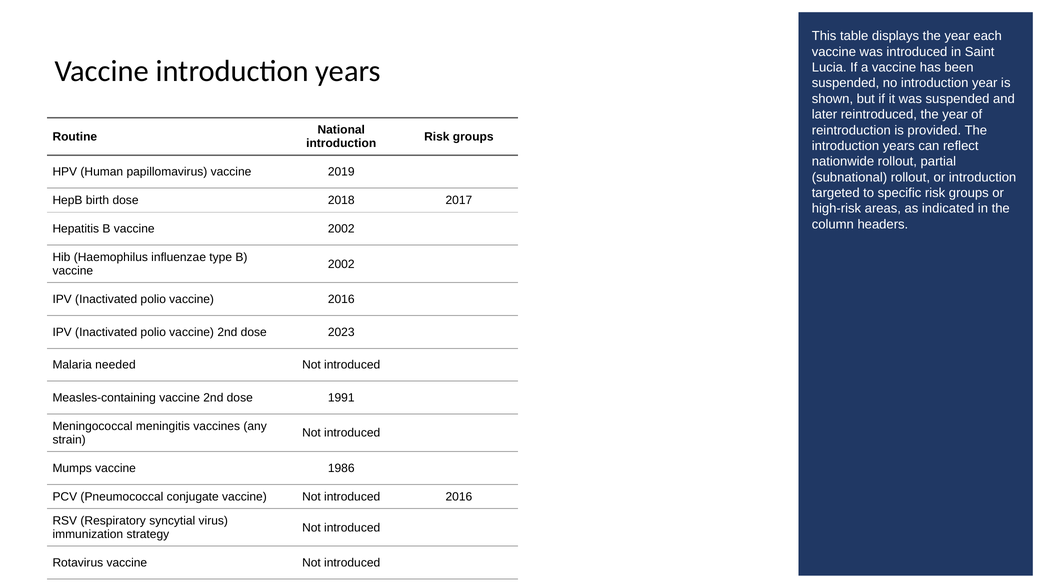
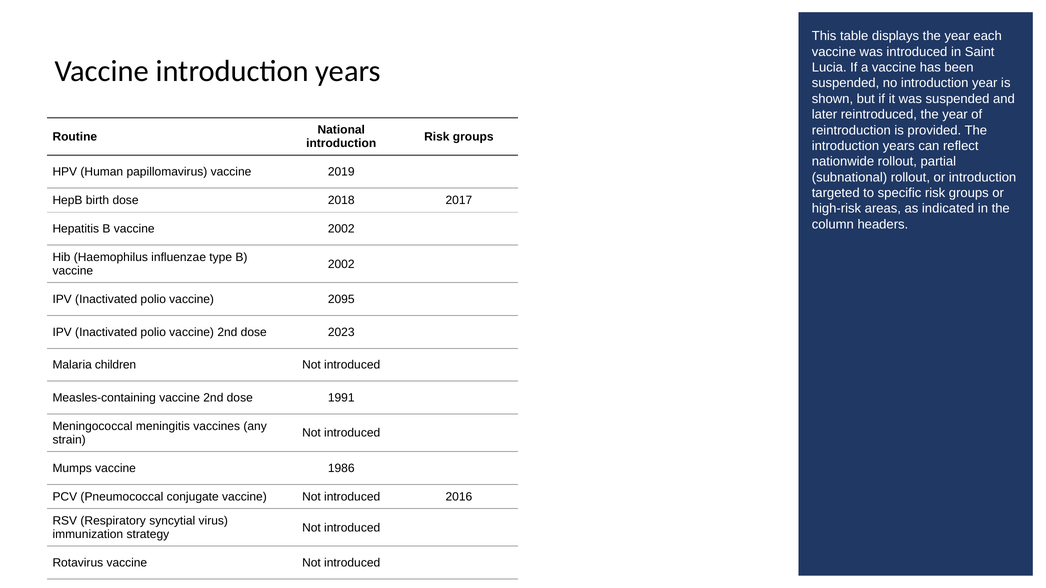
vaccine 2016: 2016 -> 2095 (341, 299)
needed: needed -> children (116, 365)
